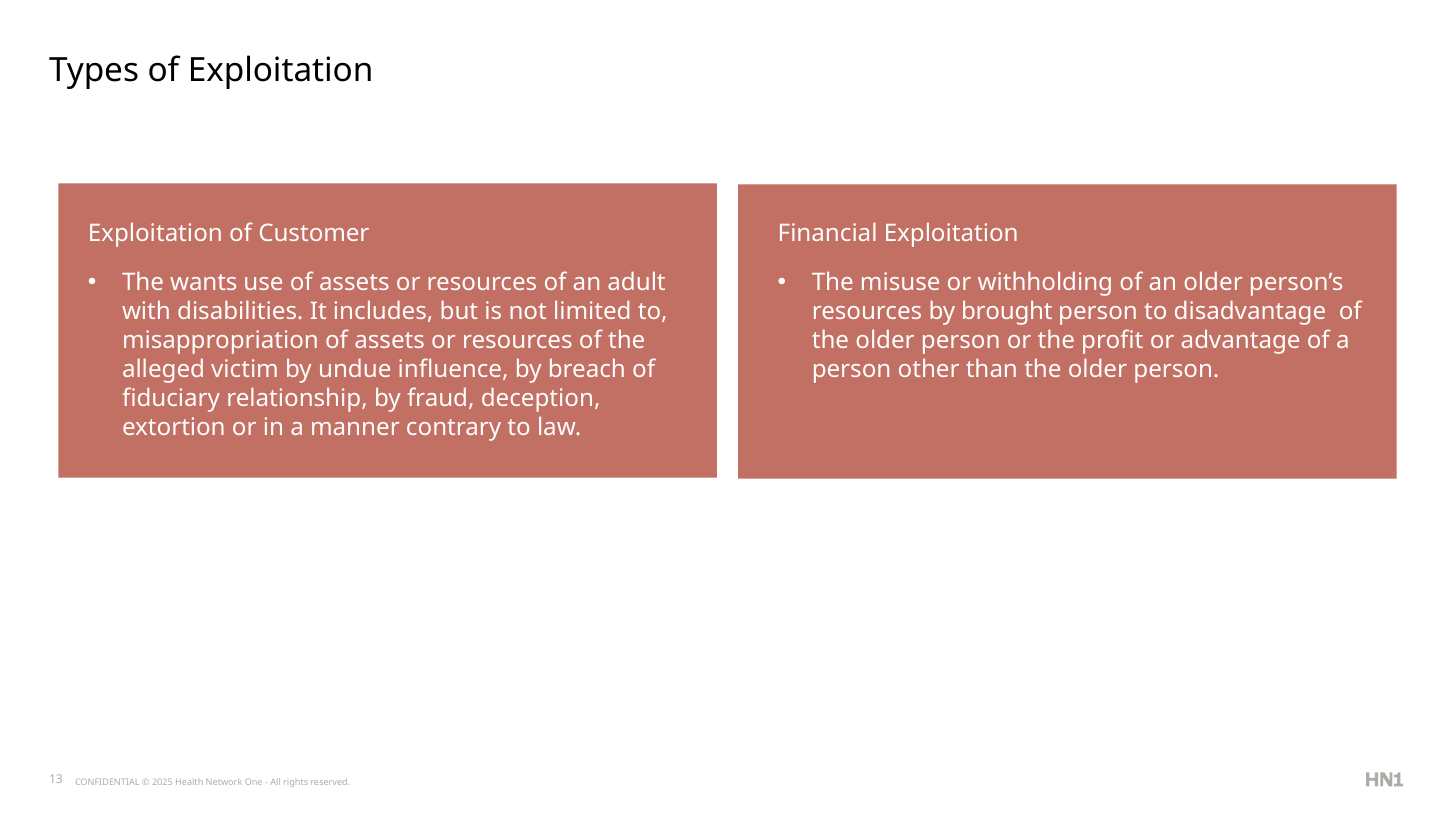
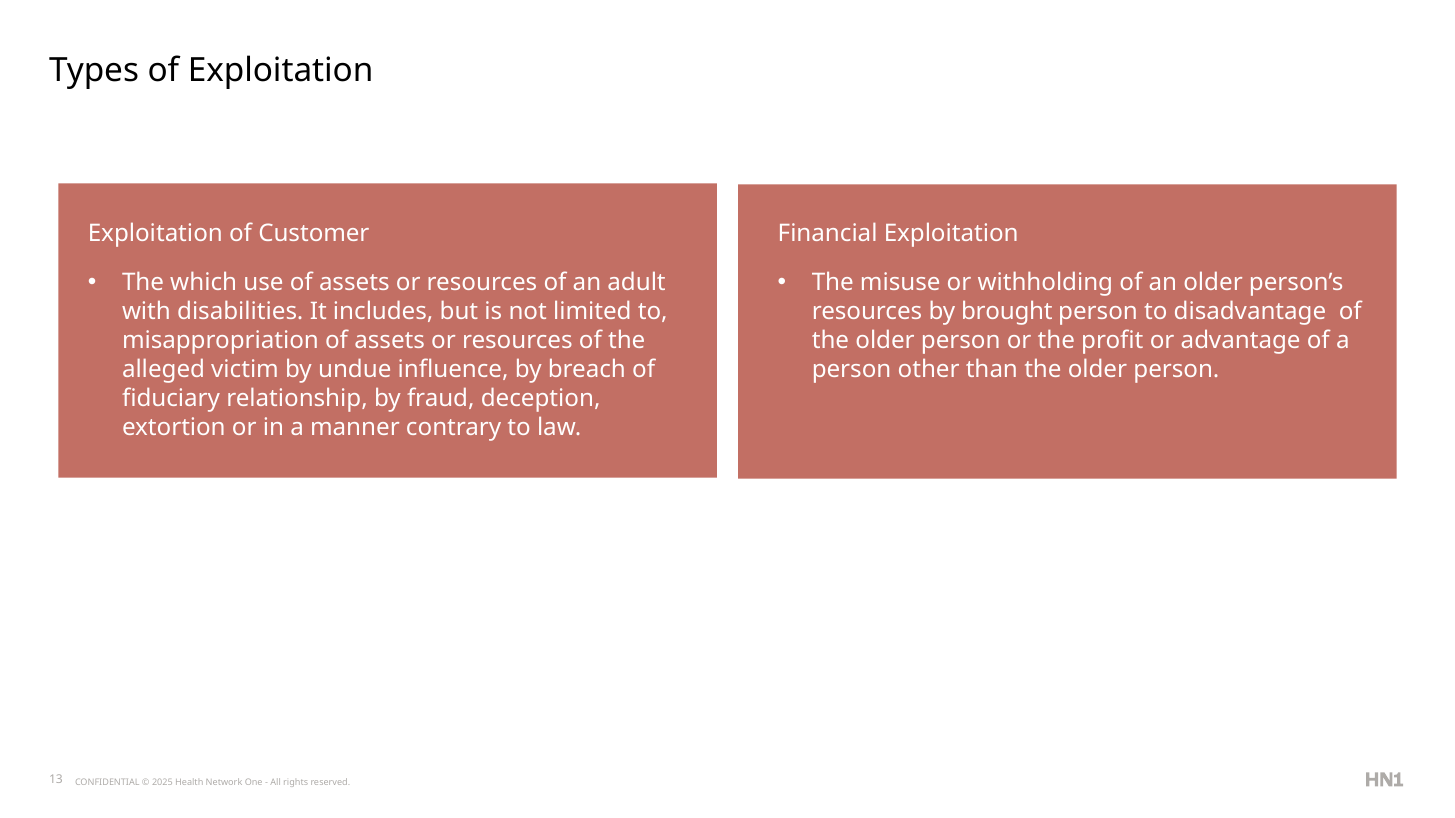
wants: wants -> which (204, 283)
